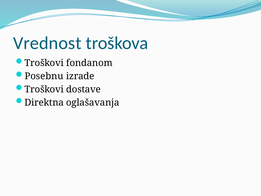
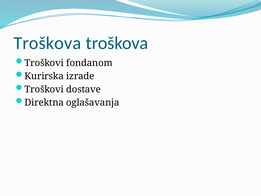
Vrednost: Vrednost -> Troškova (47, 43)
Posebnu: Posebnu -> Kurirska (44, 76)
